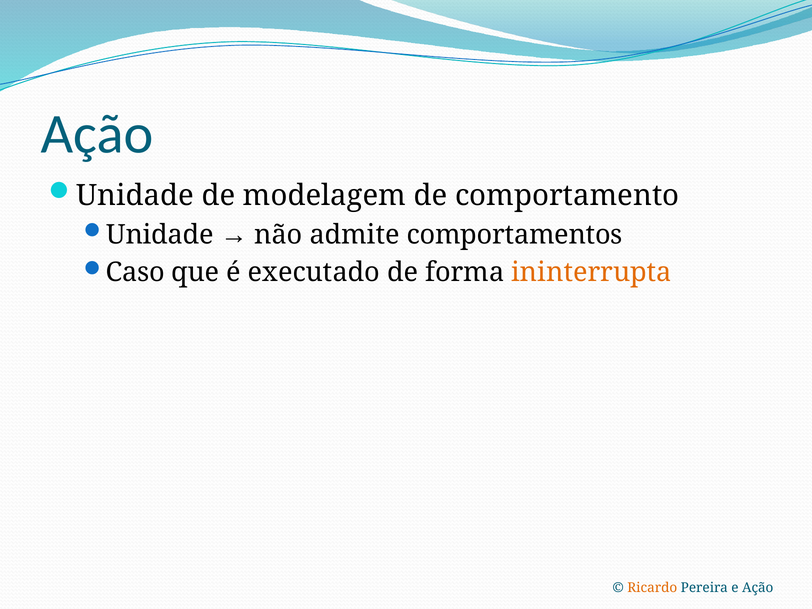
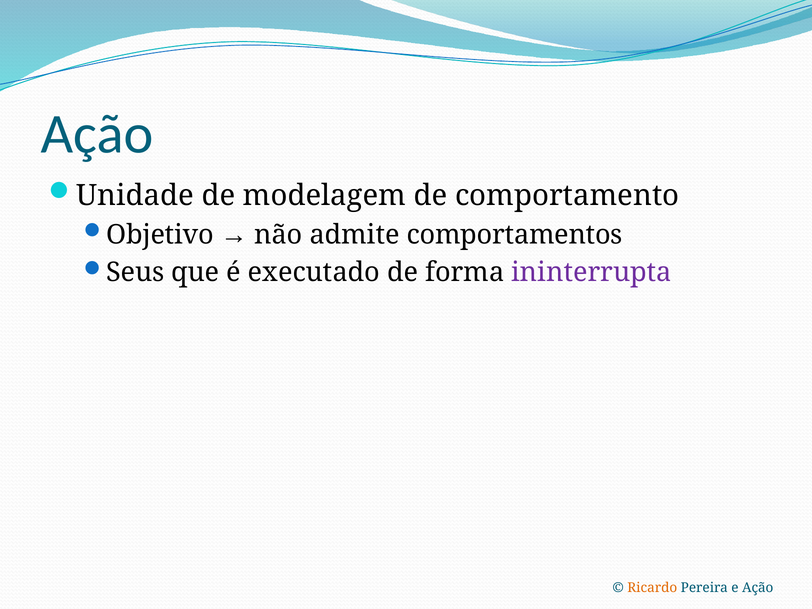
Unidade: Unidade -> Objetivo (160, 235)
Caso: Caso -> Seus (135, 272)
ininterrupta colour: orange -> purple (591, 272)
